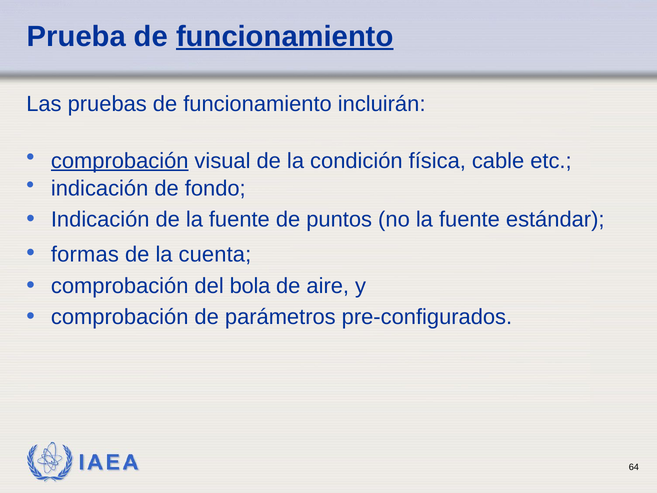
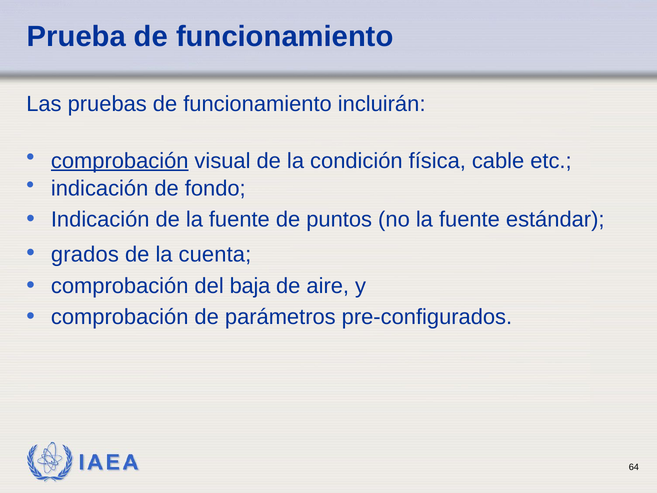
funcionamiento underline: present -> none (285, 36)
formas: formas -> grados (85, 255)
bola: bola -> baja (250, 286)
